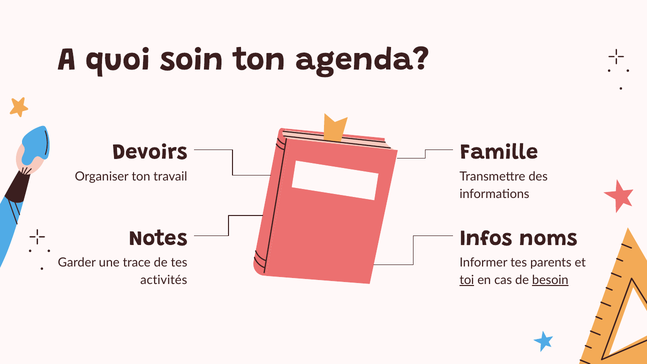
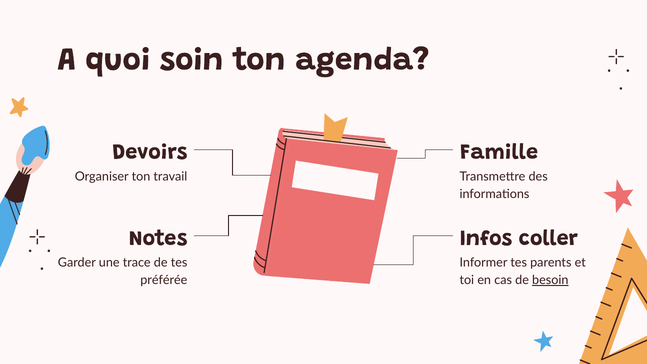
noms: noms -> coller (548, 238)
activités: activités -> préférée (164, 280)
toi underline: present -> none (467, 280)
